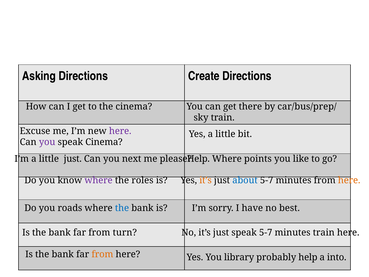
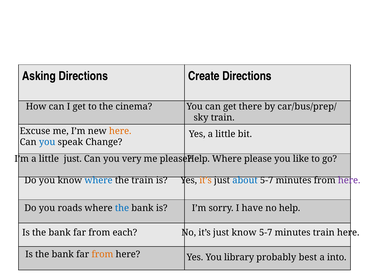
here colour: purple -> orange (120, 131)
you colour: purple -> blue (47, 142)
speak Cinema: Cinema -> Change (104, 142)
next: next -> very (132, 159)
Where points: points -> please (258, 159)
where colour: purple -> blue (99, 180)
the roles: roles -> train (142, 180)
here colour: orange -> purple (349, 180)
no best: best -> help (290, 208)
turn: turn -> each (125, 232)
just speak: speak -> know (244, 232)
probably help: help -> best (308, 257)
